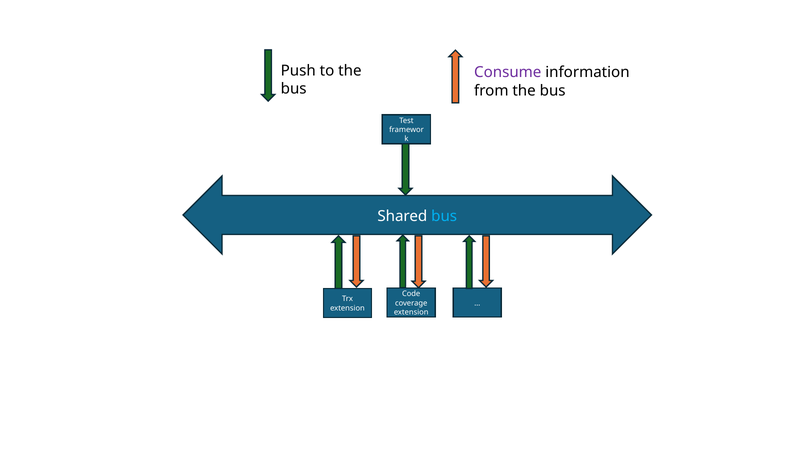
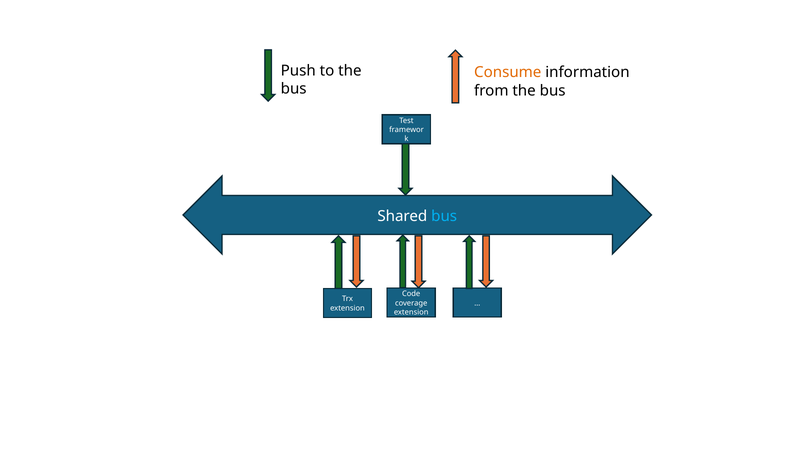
Consume colour: purple -> orange (508, 72)
